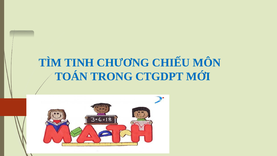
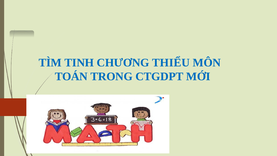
CHIẾU: CHIẾU -> THIỂU (171, 63)
